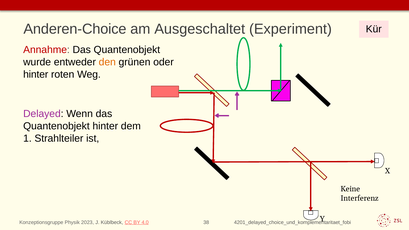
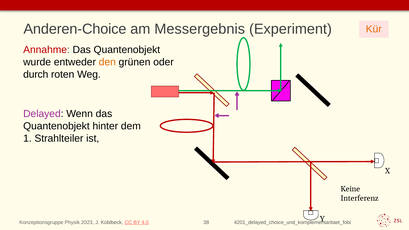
Ausgeschaltet: Ausgeschaltet -> Messergebnis (200, 29)
Kür colour: black -> orange (374, 29)
hinter: hinter -> durch (36, 74)
